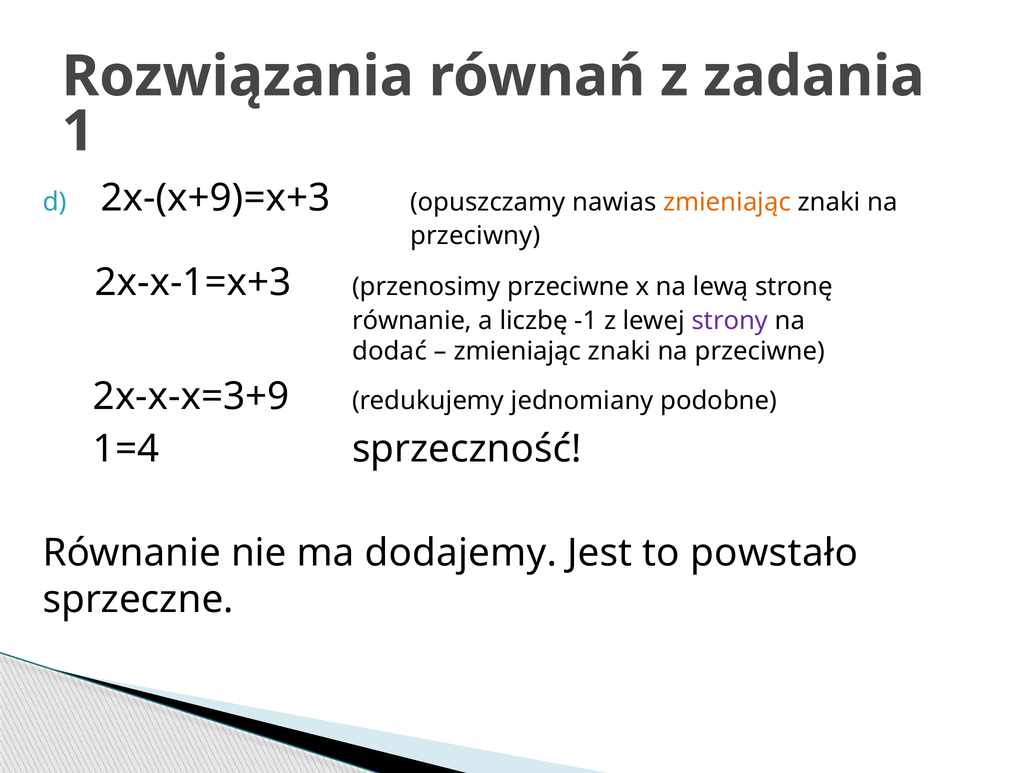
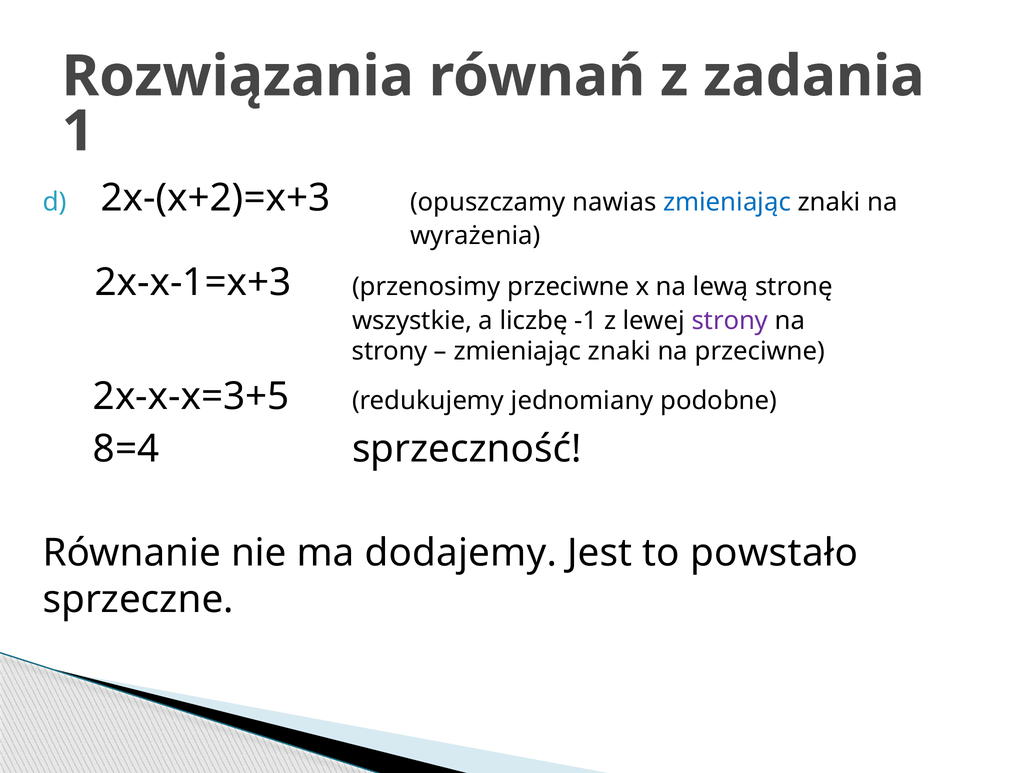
2x-(x+9)=x+3: 2x-(x+9)=x+3 -> 2x-(x+2)=x+3 (216, 198)
zmieniając colour: orange -> blue (727, 202)
przeciwny: przeciwny -> wyrażenia (475, 236)
równanie: równanie -> wszystkie (412, 321)
dodać: dodać -> strony (390, 352)
2x-x-x=3+9: 2x-x-x=3+9 -> 2x-x-x=3+5 (191, 397)
1=4: 1=4 -> 8=4 (126, 449)
